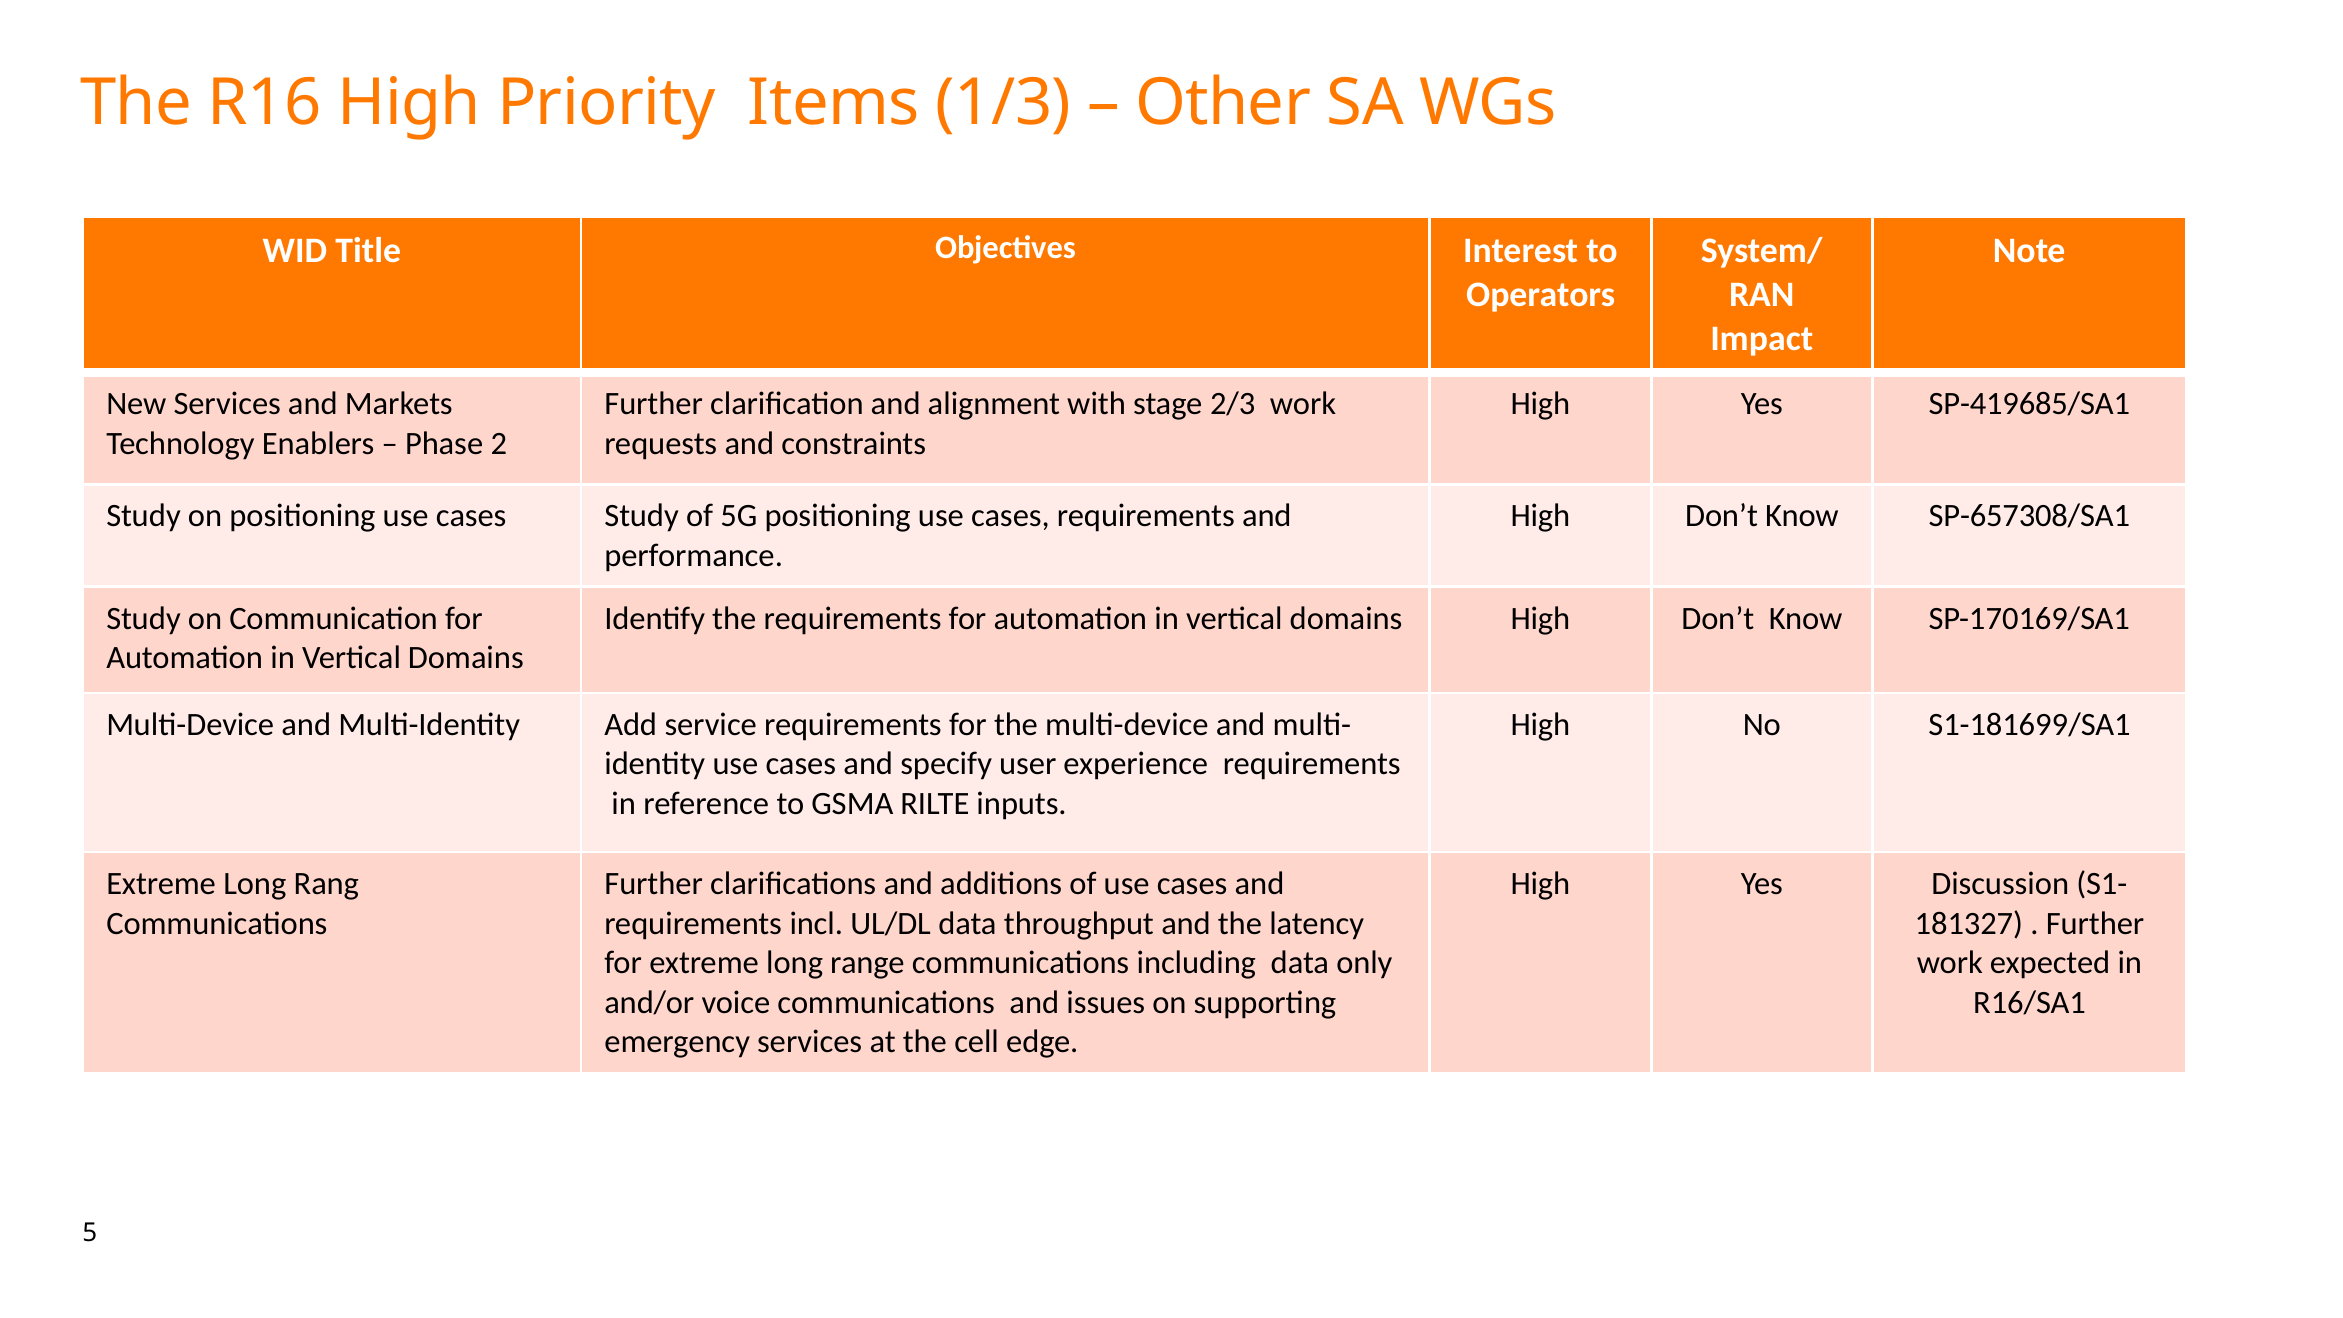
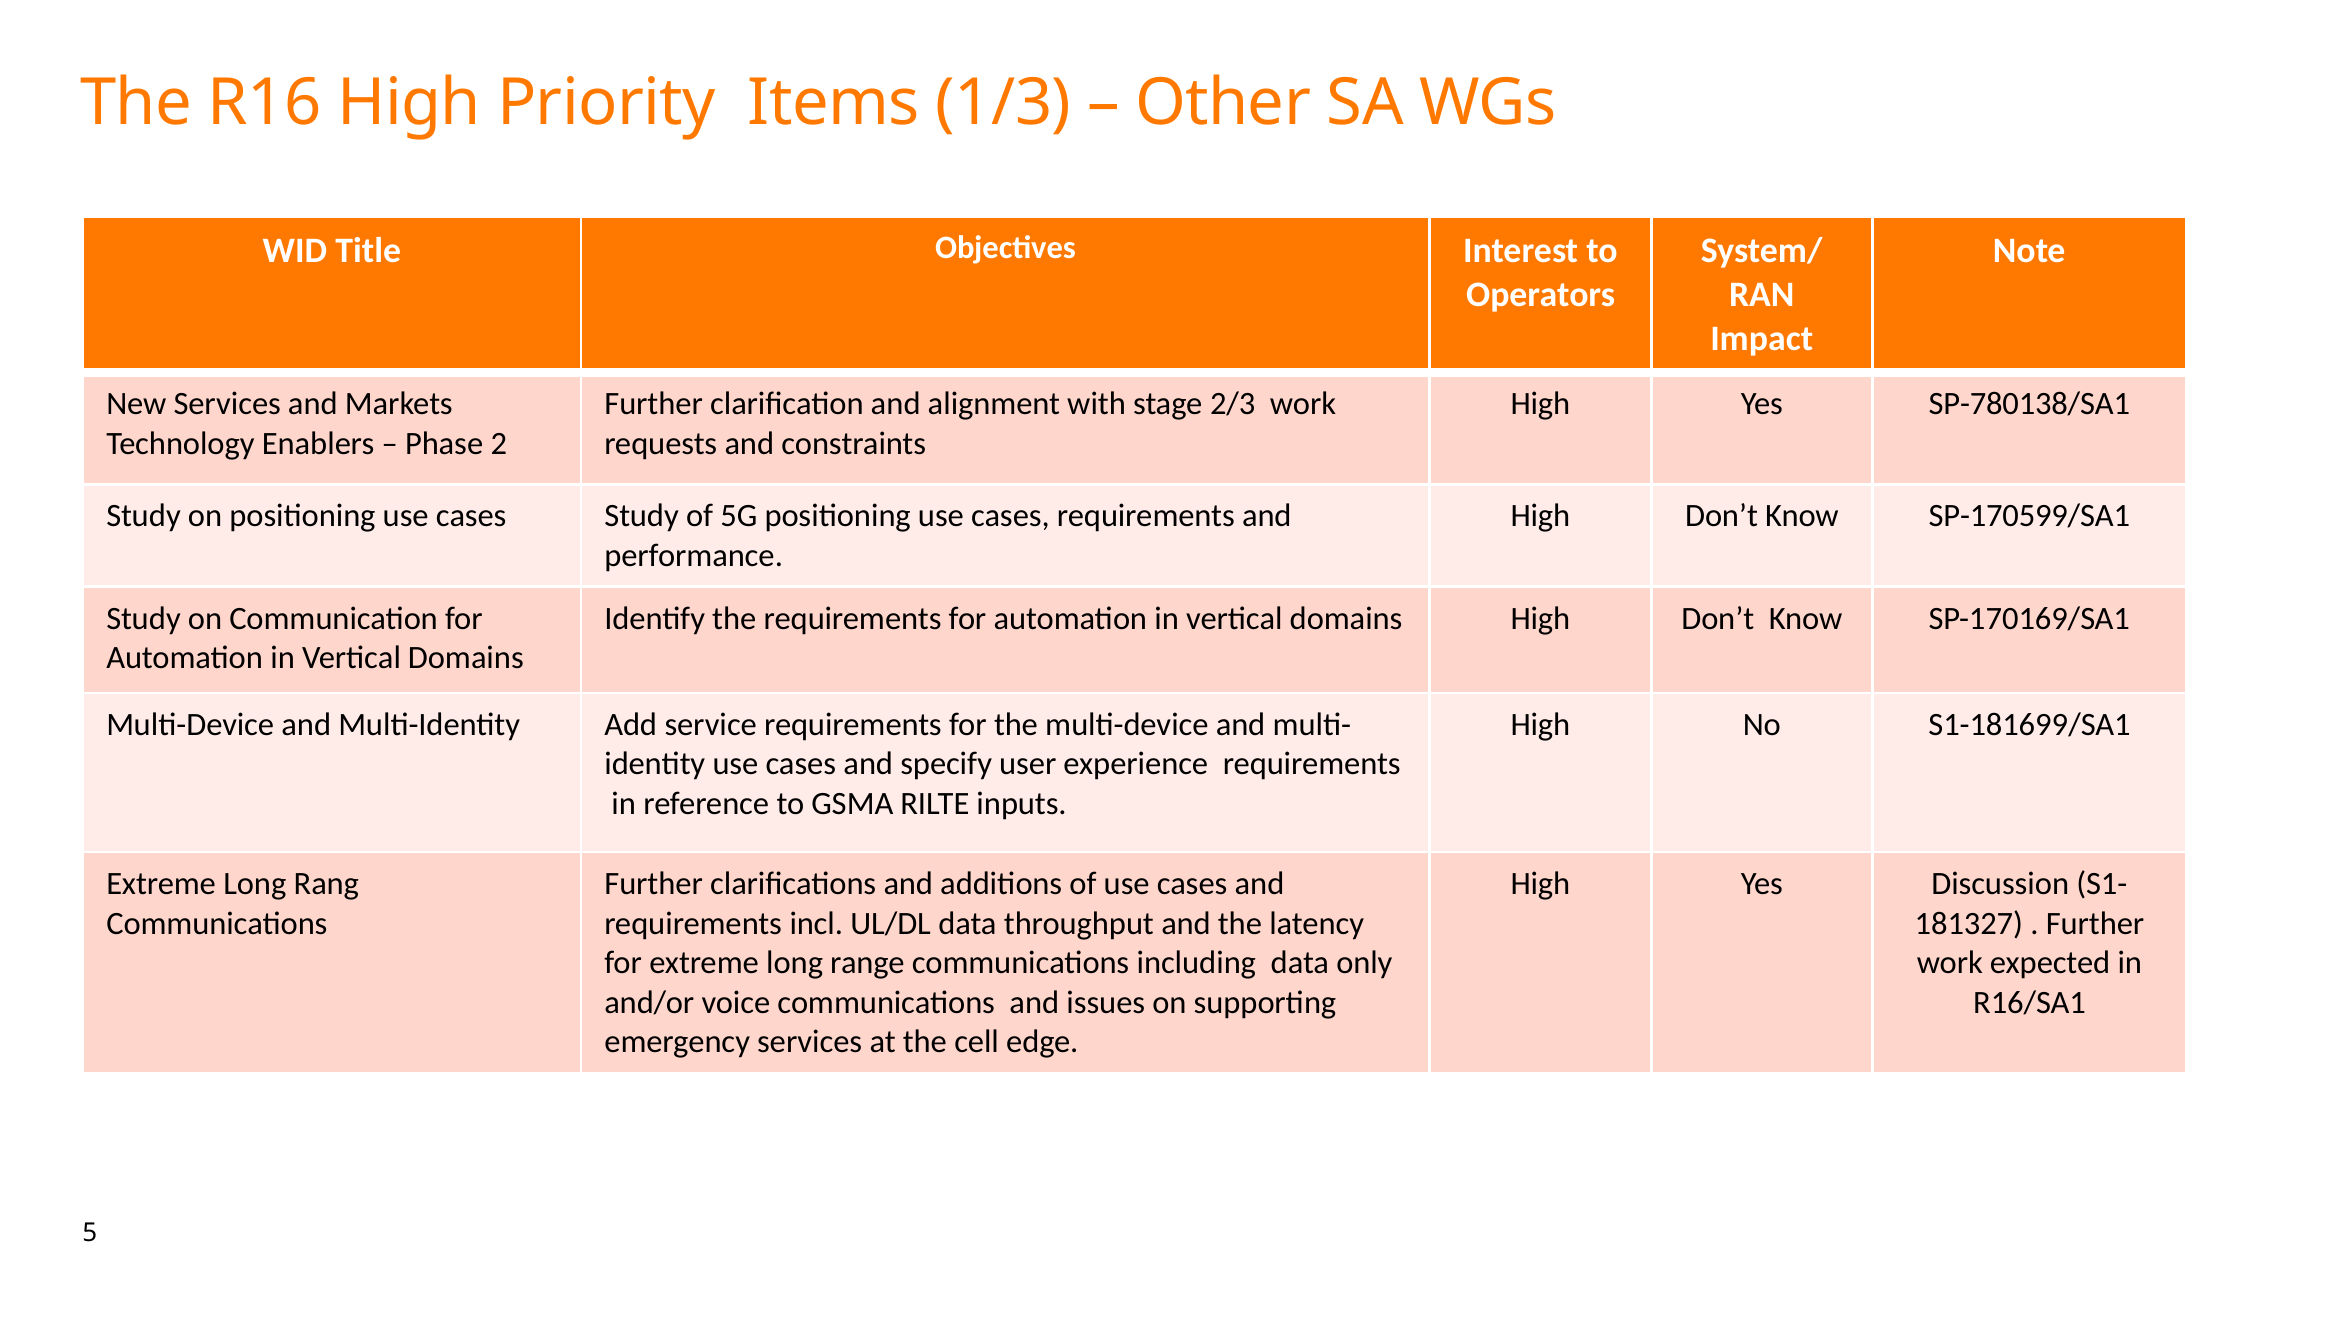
SP-419685/SA1: SP-419685/SA1 -> SP-780138/SA1 (2029, 404)
SP-657308/SA1: SP-657308/SA1 -> SP-170599/SA1 (2029, 516)
